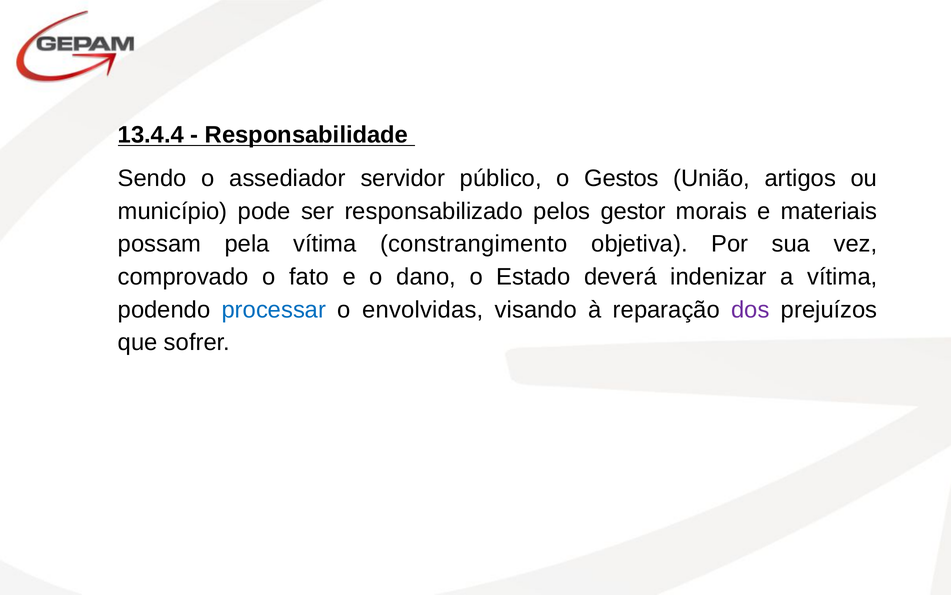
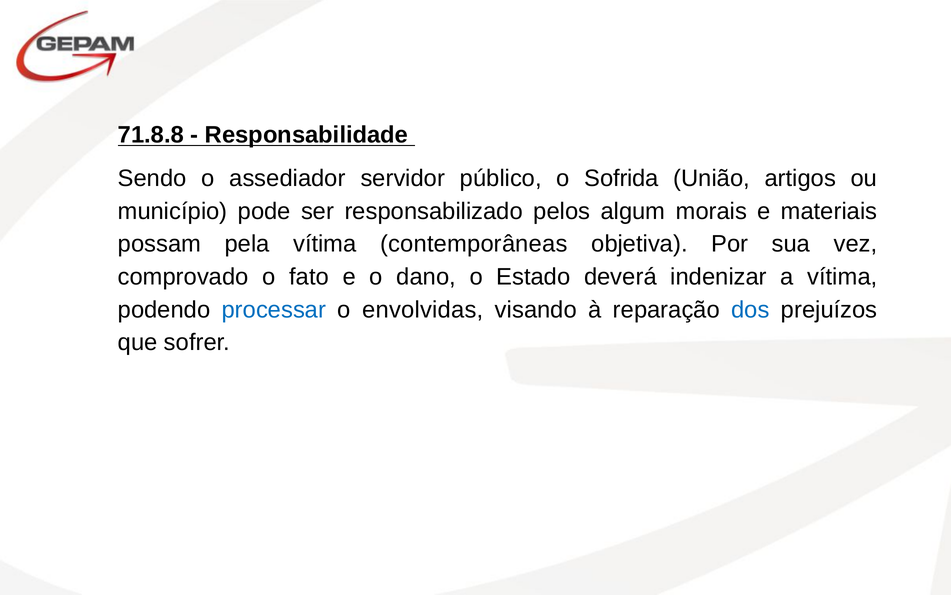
13.4.4: 13.4.4 -> 71.8.8 (151, 135)
Gestos: Gestos -> Sofrida (622, 178)
gestor: gestor -> algum (633, 211)
constrangimento: constrangimento -> contemporâneas (474, 244)
dos colour: purple -> blue (750, 309)
